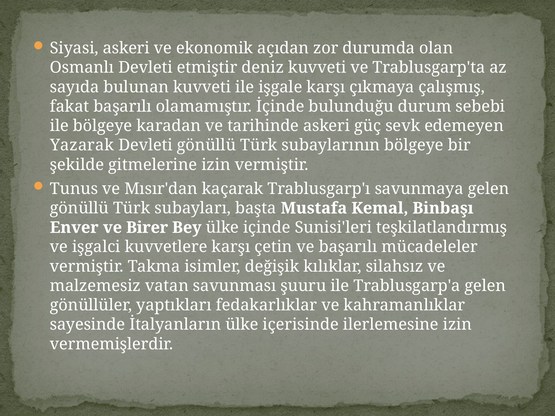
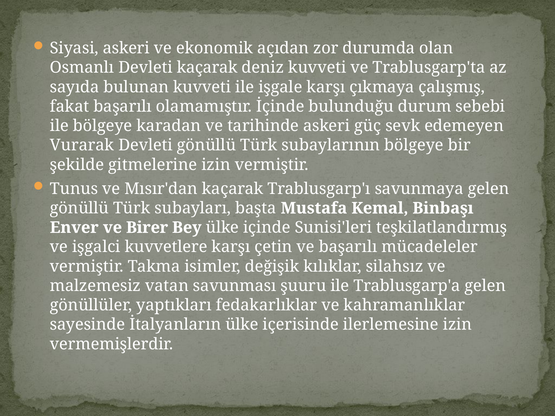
Devleti etmiştir: etmiştir -> kaçarak (207, 68)
Yazarak: Yazarak -> Vurarak (82, 145)
